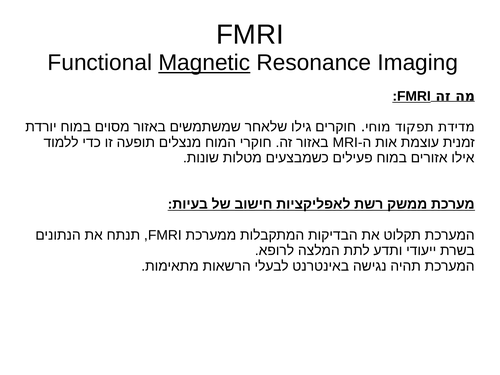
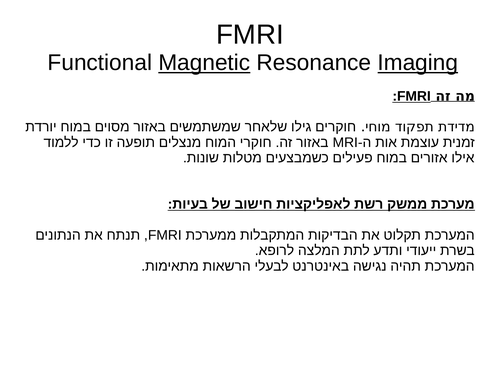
Imaging underline: none -> present (418, 63)
